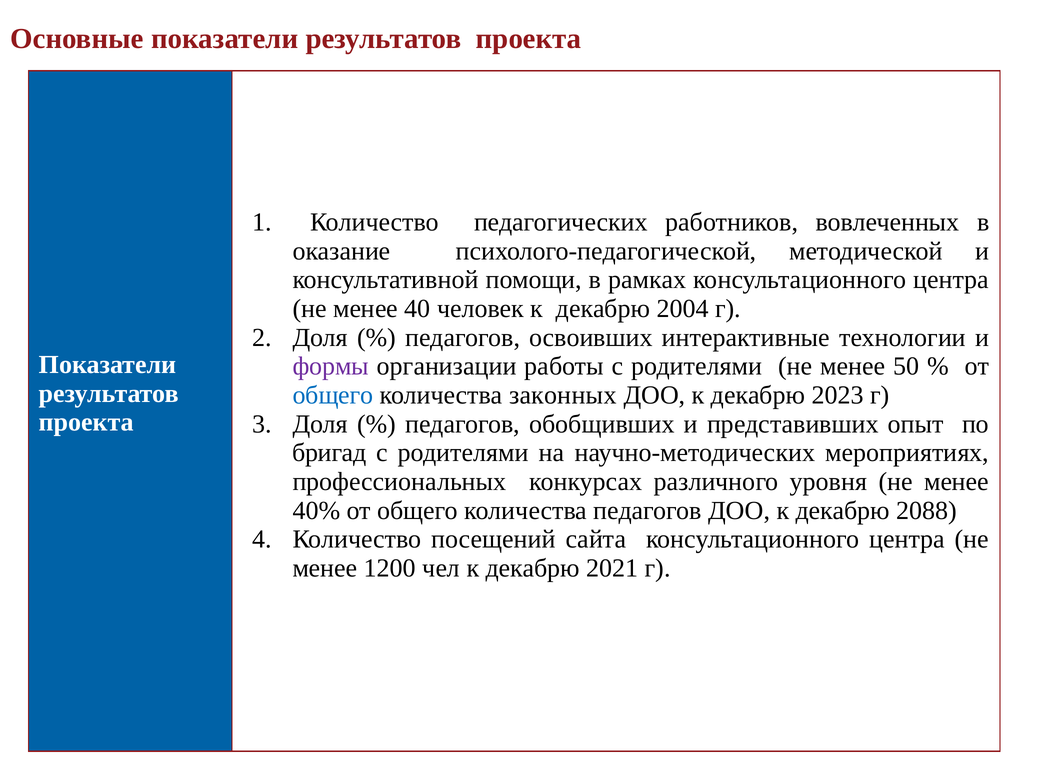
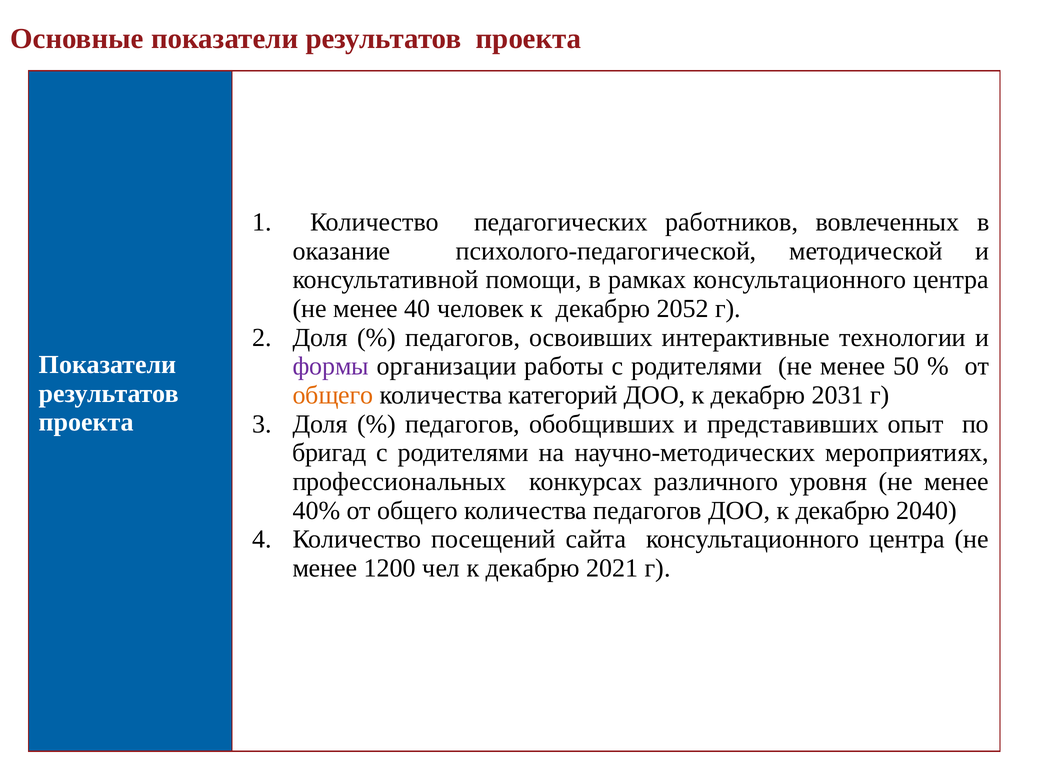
2004: 2004 -> 2052 (683, 309)
общего colour: blue -> orange (333, 395)
законных: законных -> категорий (563, 395)
2023: 2023 -> 2031 (838, 395)
2088: 2088 -> 2040 (927, 510)
